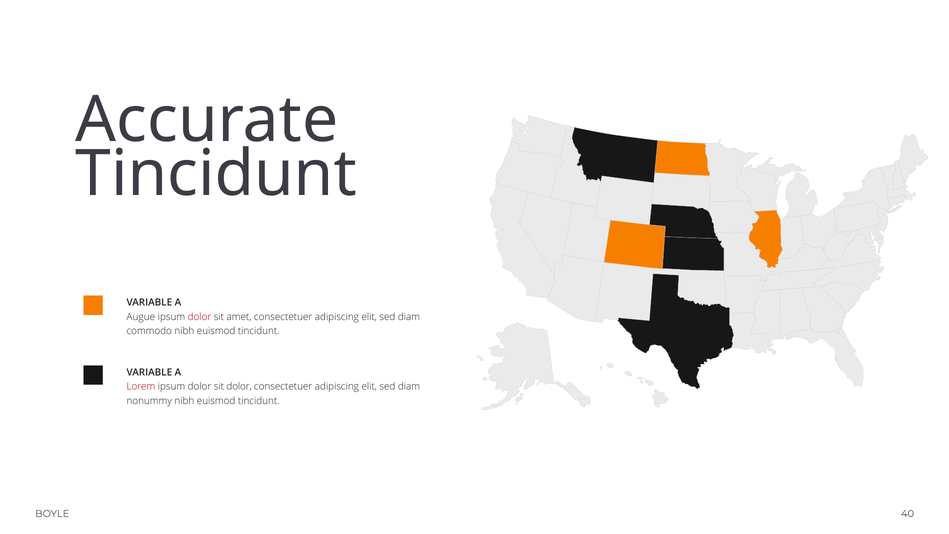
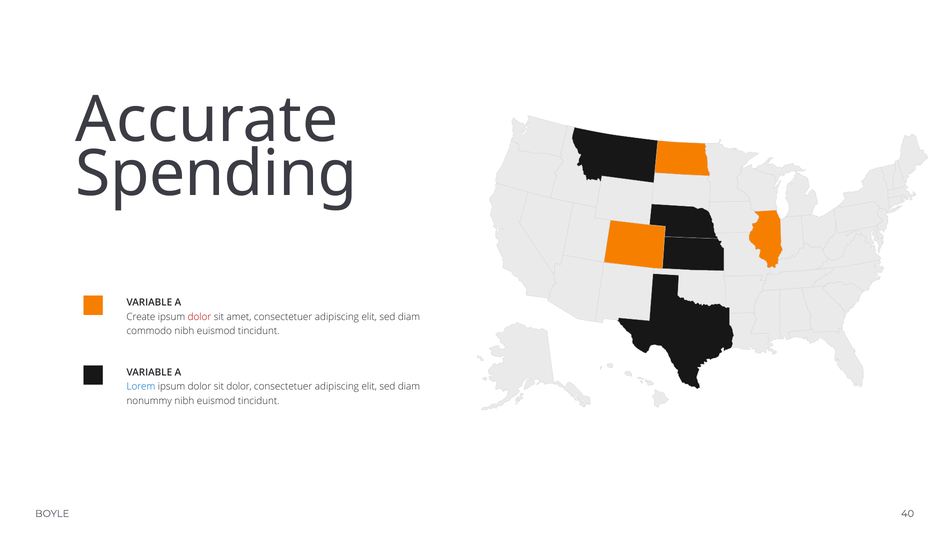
Tincidunt: Tincidunt -> Spending (216, 174)
Augue: Augue -> Create (141, 317)
Lorem colour: red -> blue (141, 387)
